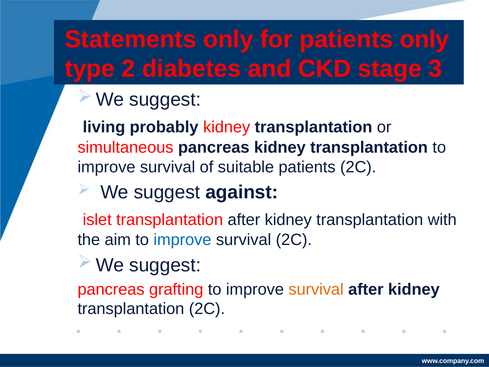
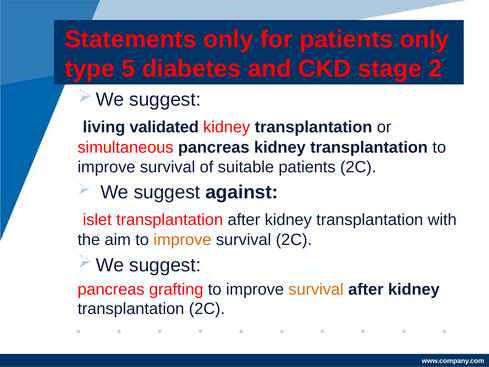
2: 2 -> 5 (128, 69)
3: 3 -> 2 (435, 69)
probably: probably -> validated (164, 127)
improve colour: blue -> orange (182, 240)
